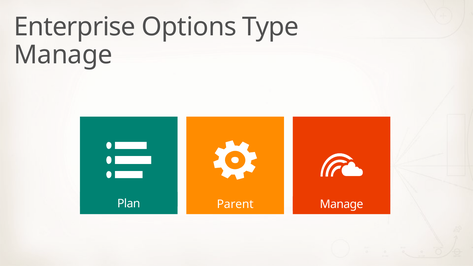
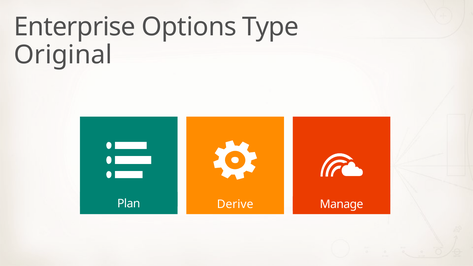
Manage: Manage -> Original (63, 55)
Parent: Parent -> Derive (235, 204)
